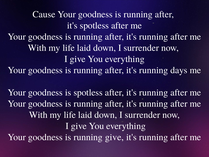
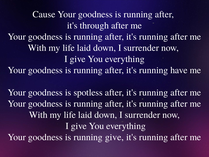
it's spotless: spotless -> through (94, 25)
days: days -> have (179, 70)
